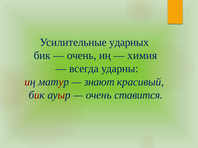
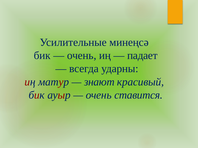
ударных: ударных -> минеңсә (129, 43)
химия: химия -> падает (142, 56)
